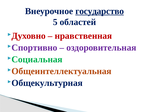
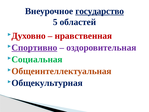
Спортивно underline: none -> present (34, 47)
